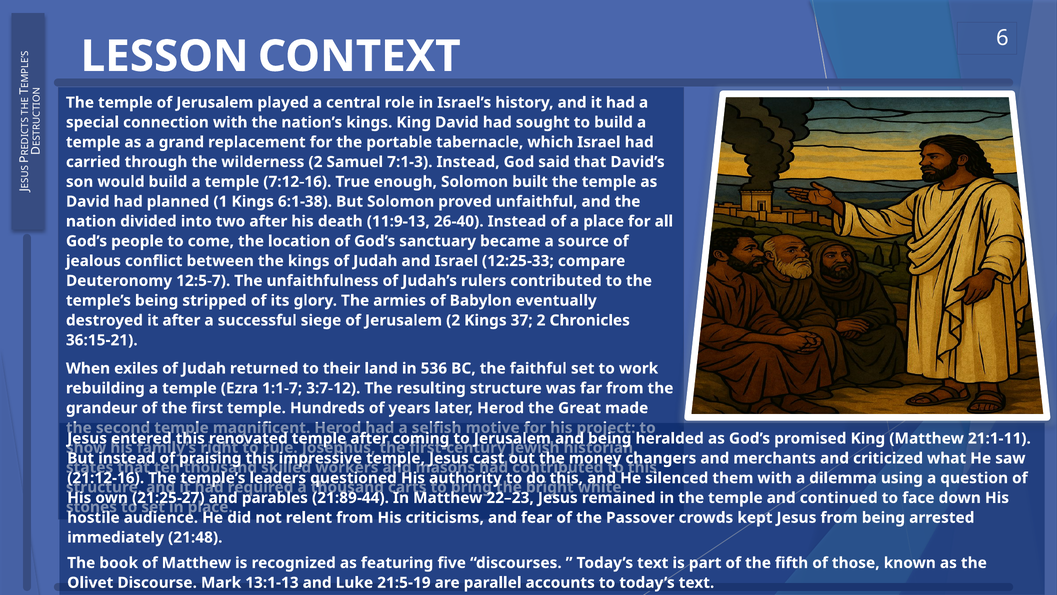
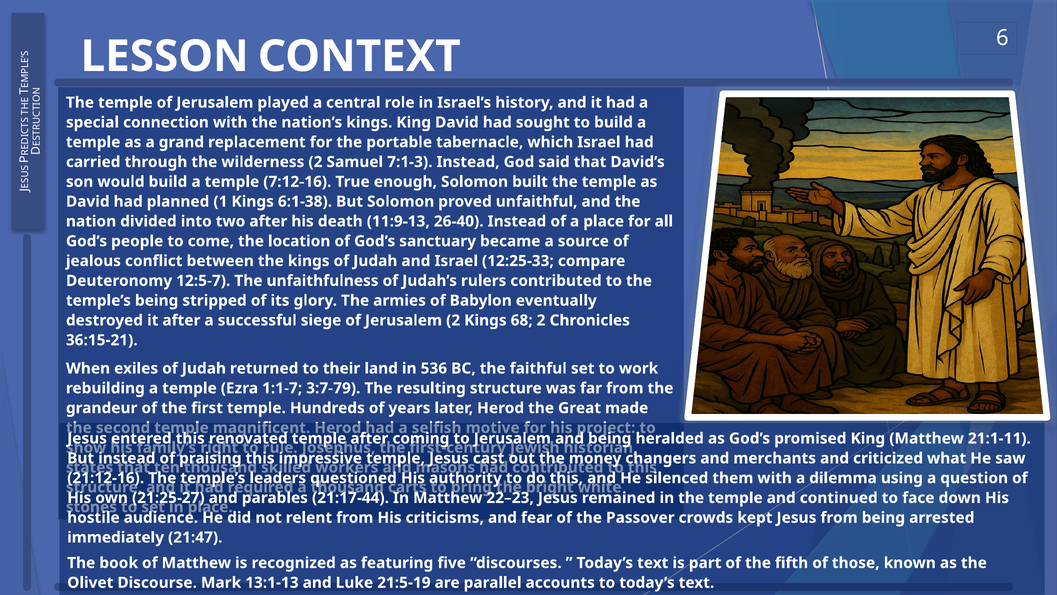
37: 37 -> 68 (522, 320)
3:7-12: 3:7-12 -> 3:7-79 (333, 388)
21:89-44: 21:89-44 -> 21:17-44 (350, 498)
21:48: 21:48 -> 21:47 (195, 537)
